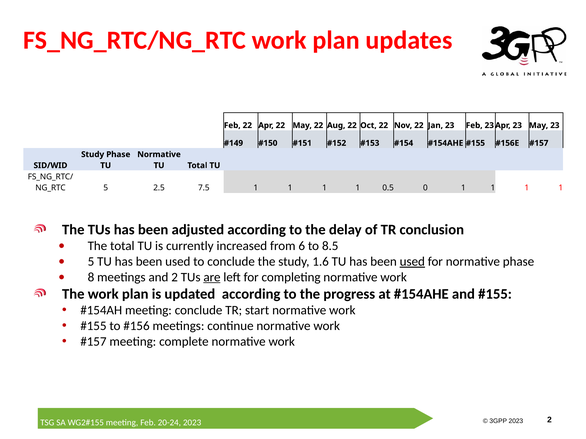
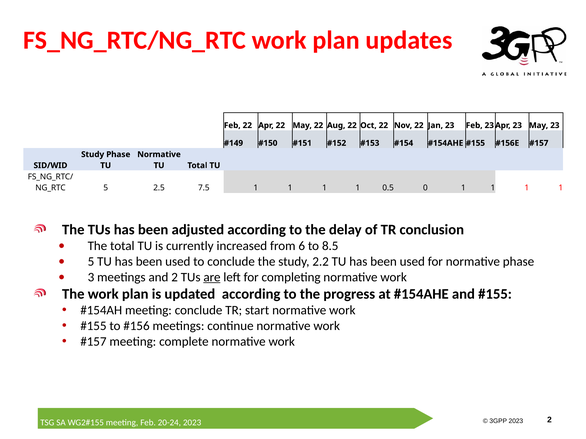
1.6: 1.6 -> 2.2 (321, 262)
used underline: present -> none (412, 262)
8: 8 -> 3 (91, 277)
